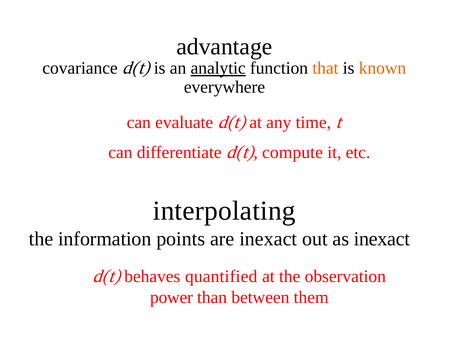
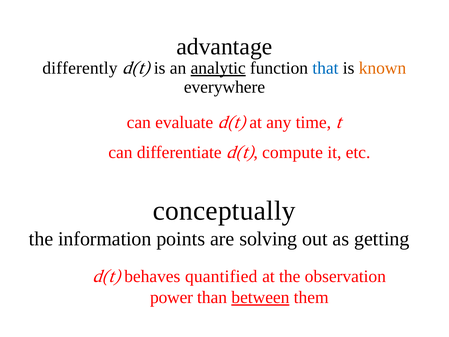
covariance: covariance -> differently (80, 68)
that colour: orange -> blue (325, 68)
interpolating: interpolating -> conceptually (224, 211)
are inexact: inexact -> solving (268, 239)
as inexact: inexact -> getting (382, 239)
between underline: none -> present (260, 297)
